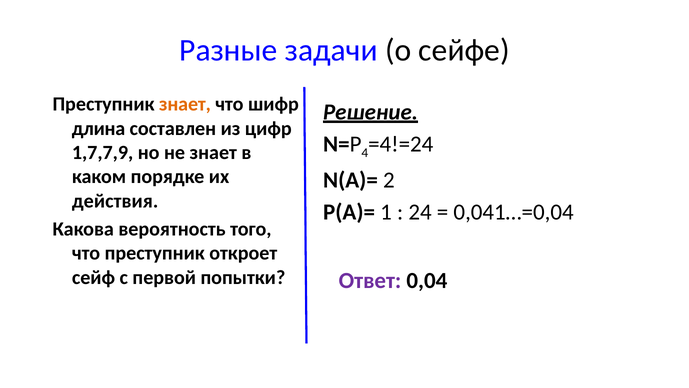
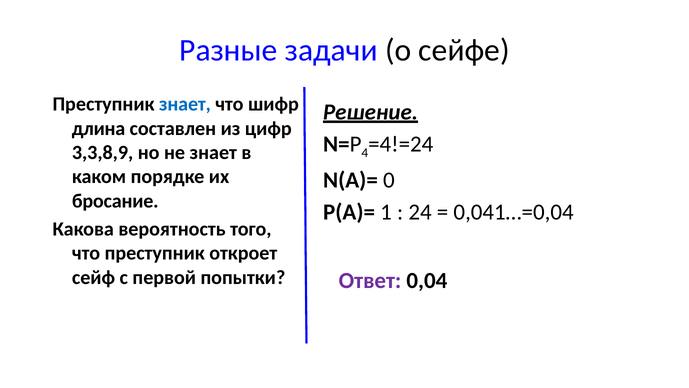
знает colour: orange -> blue (185, 104)
1,7,7,9: 1,7,7,9 -> 3,3,8,9 (103, 152)
2: 2 -> 0 (389, 180)
действия: действия -> бросание (115, 201)
